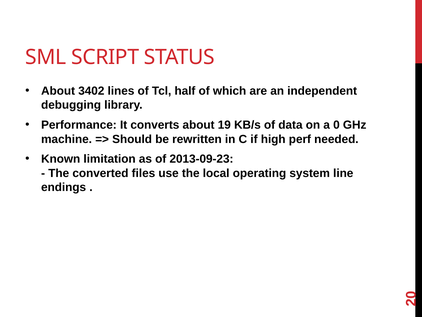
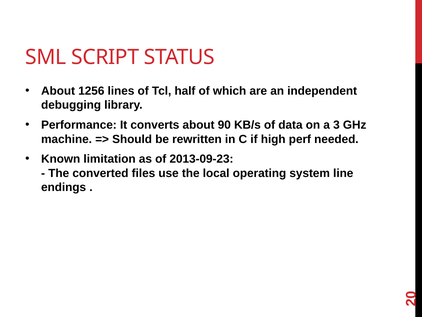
3402: 3402 -> 1256 (91, 91)
19: 19 -> 90 (224, 125)
a 0: 0 -> 3 (336, 125)
